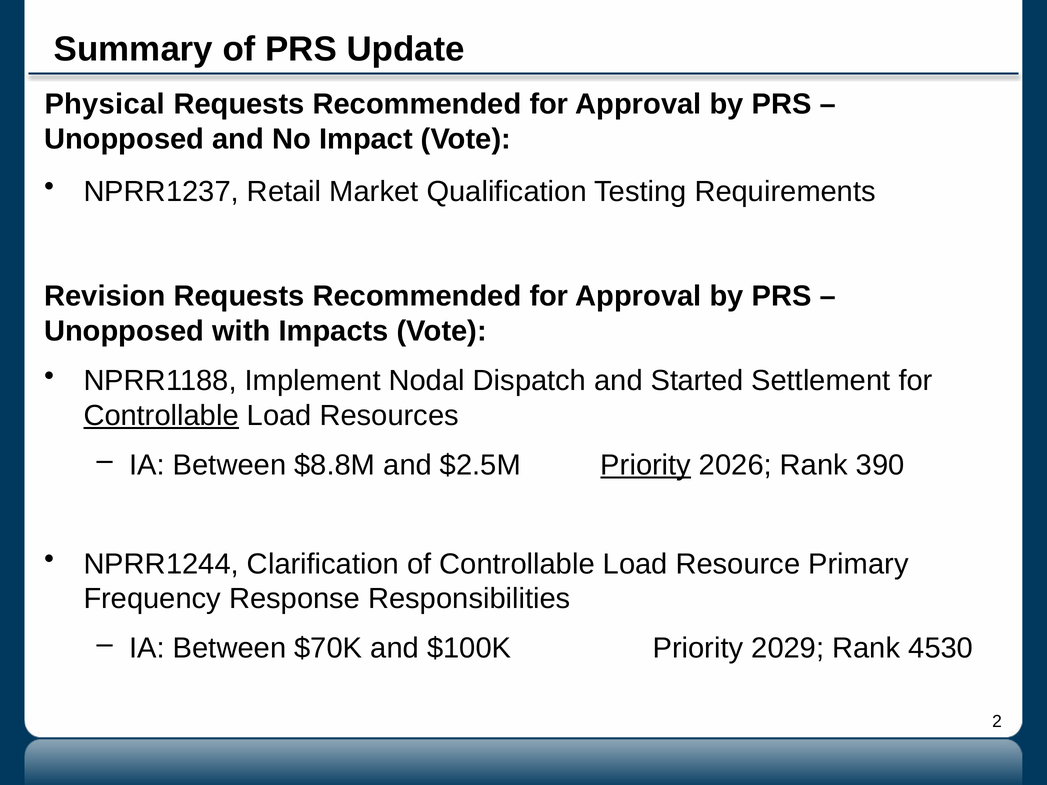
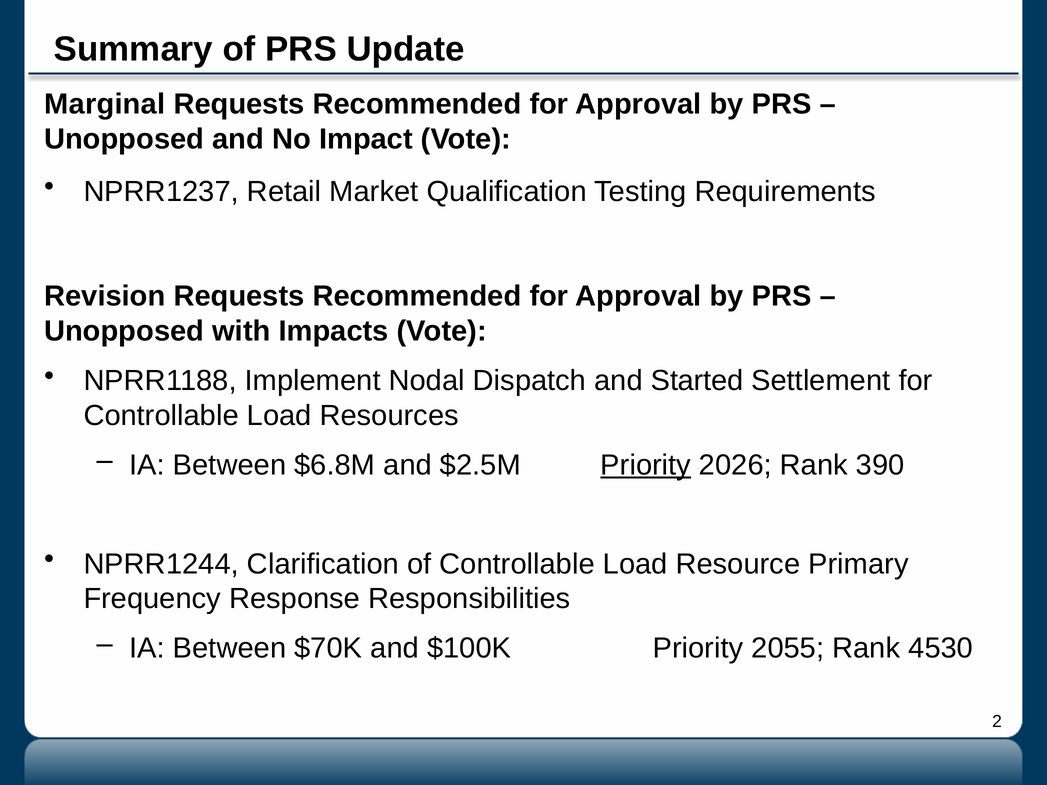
Physical: Physical -> Marginal (105, 104)
Controllable underline: present -> none (161, 416)
$8.8M: $8.8M -> $6.8M (335, 465)
2029: 2029 -> 2055 (788, 648)
